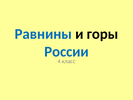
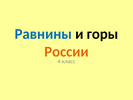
России colour: blue -> orange (66, 52)
